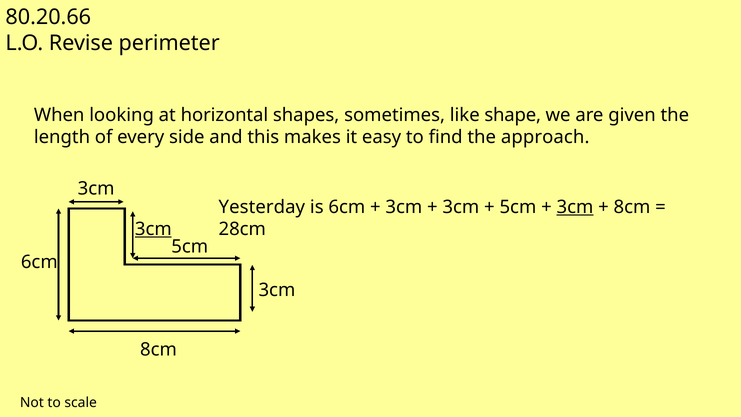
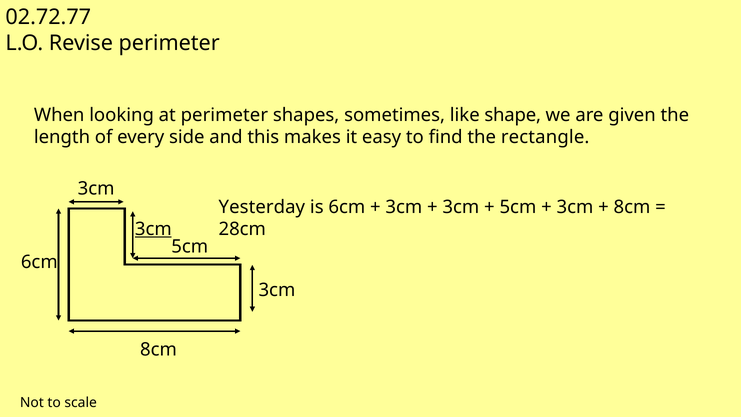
80.20.66: 80.20.66 -> 02.72.77 (48, 17)
at horizontal: horizontal -> perimeter (224, 115)
approach: approach -> rectangle (545, 137)
3cm underline: present -> none (575, 207)
